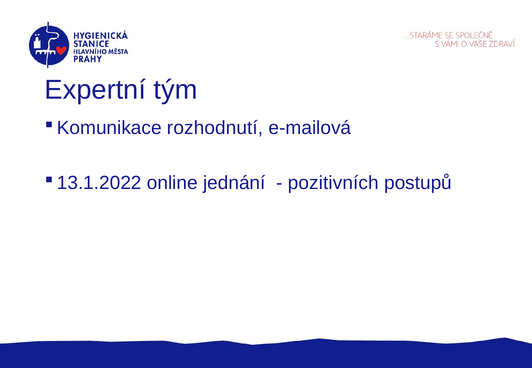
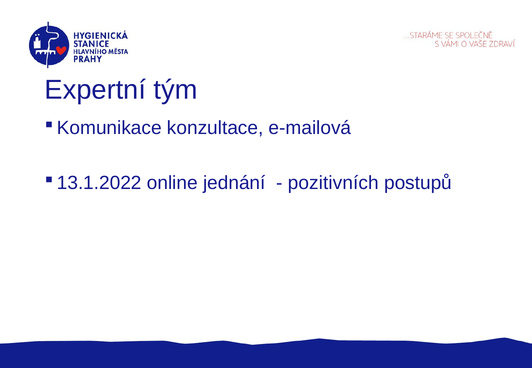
rozhodnutí: rozhodnutí -> konzultace (215, 128)
